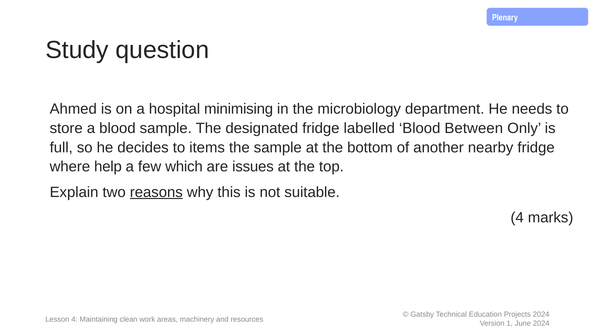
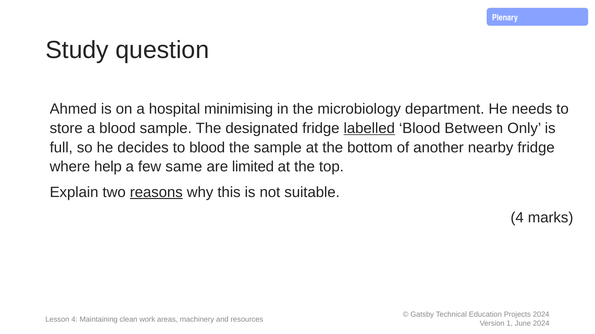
labelled underline: none -> present (369, 129)
to items: items -> blood (207, 148)
which: which -> same (184, 167)
issues: issues -> limited (253, 167)
